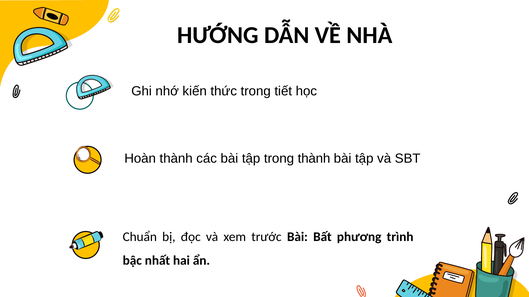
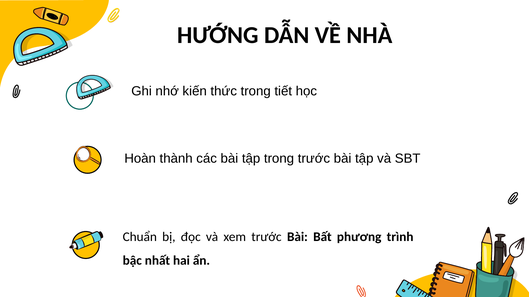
trong thành: thành -> trước (314, 159)
